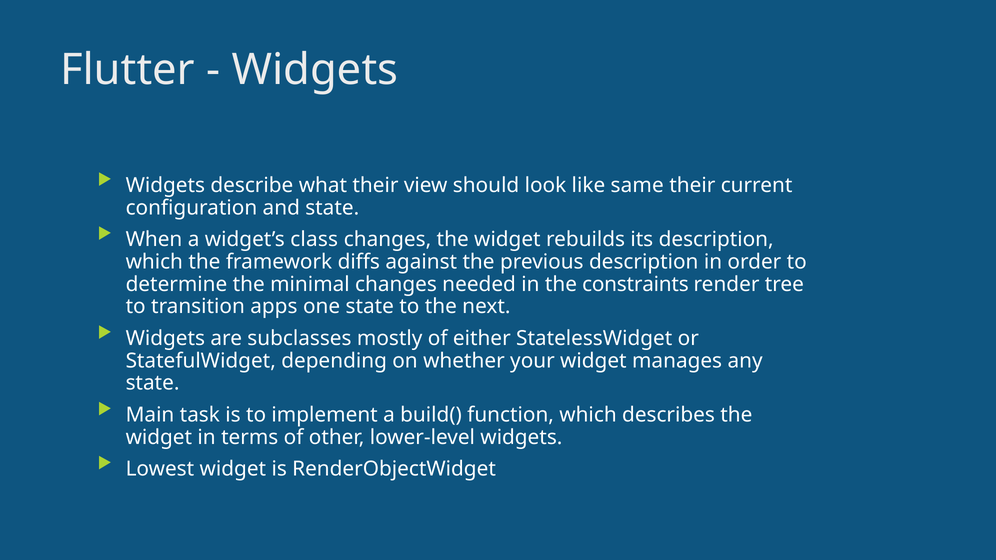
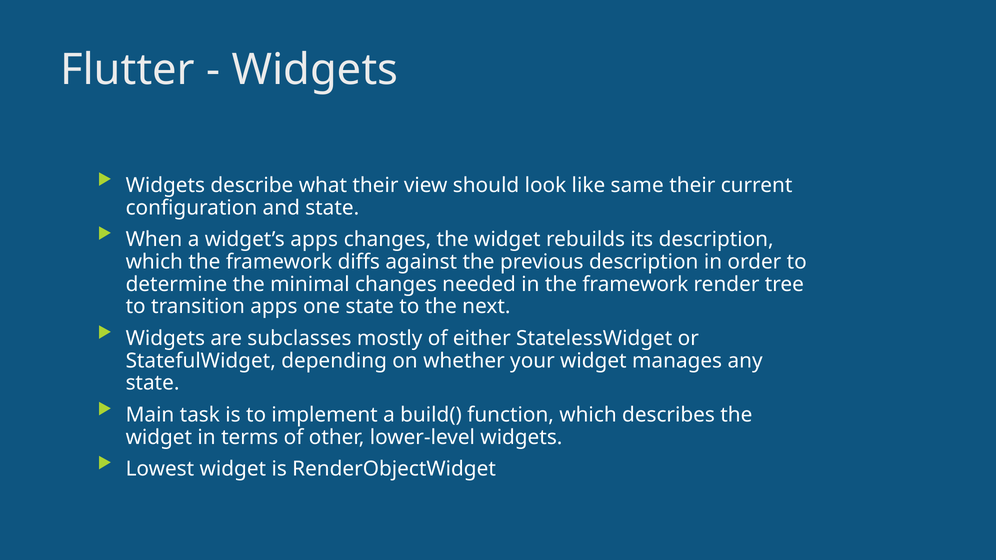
widget’s class: class -> apps (314, 240)
in the constraints: constraints -> framework (635, 284)
